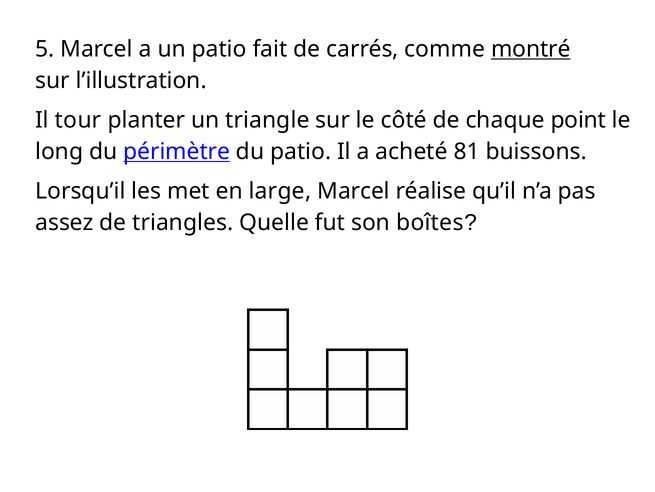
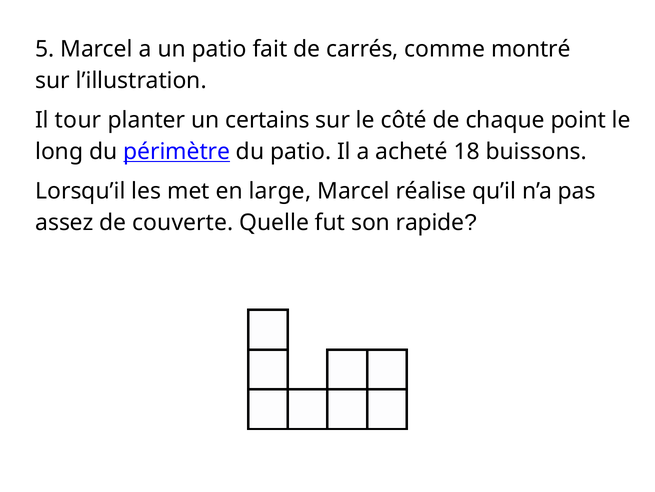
montré underline: present -> none (531, 49)
triangle: triangle -> certains (268, 120)
81: 81 -> 18 (467, 151)
triangles: triangles -> couverte (183, 222)
boîtes: boîtes -> rapide (430, 222)
